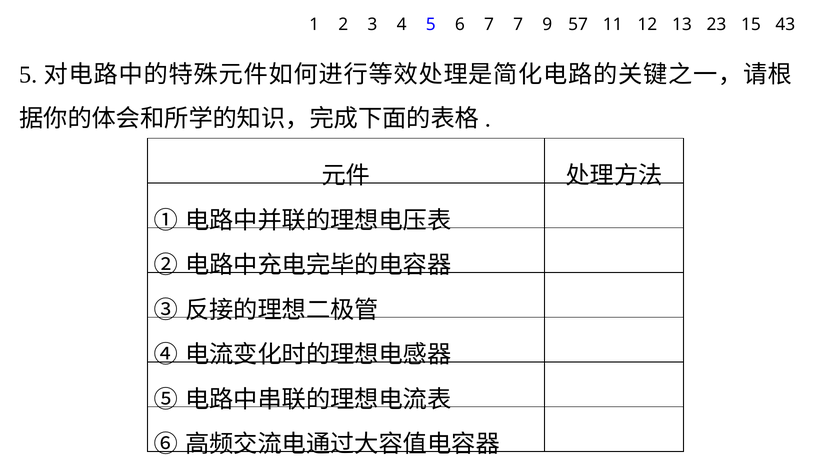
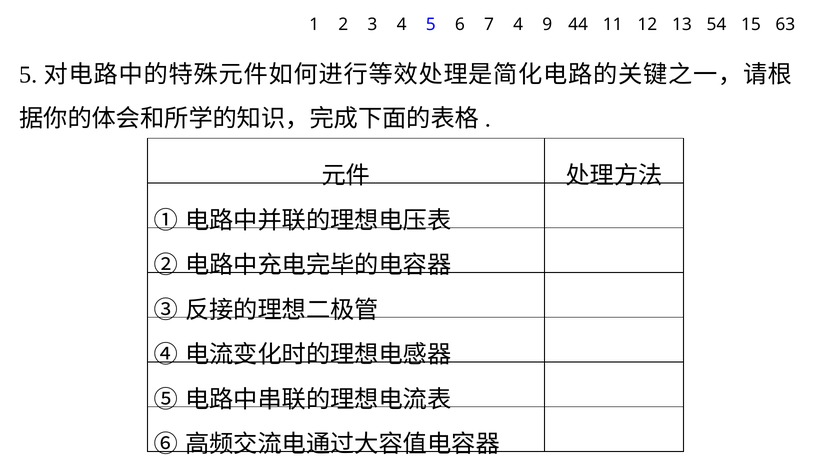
7 7: 7 -> 4 (518, 25)
57: 57 -> 44 (578, 25)
23: 23 -> 54 (716, 25)
43: 43 -> 63 (785, 25)
